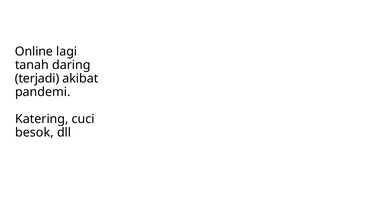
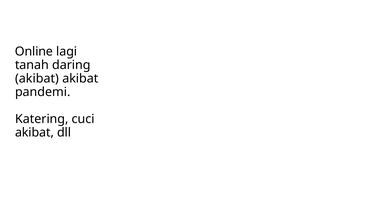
terjadi: terjadi -> akibat (37, 78)
besok: besok -> akibat (34, 132)
